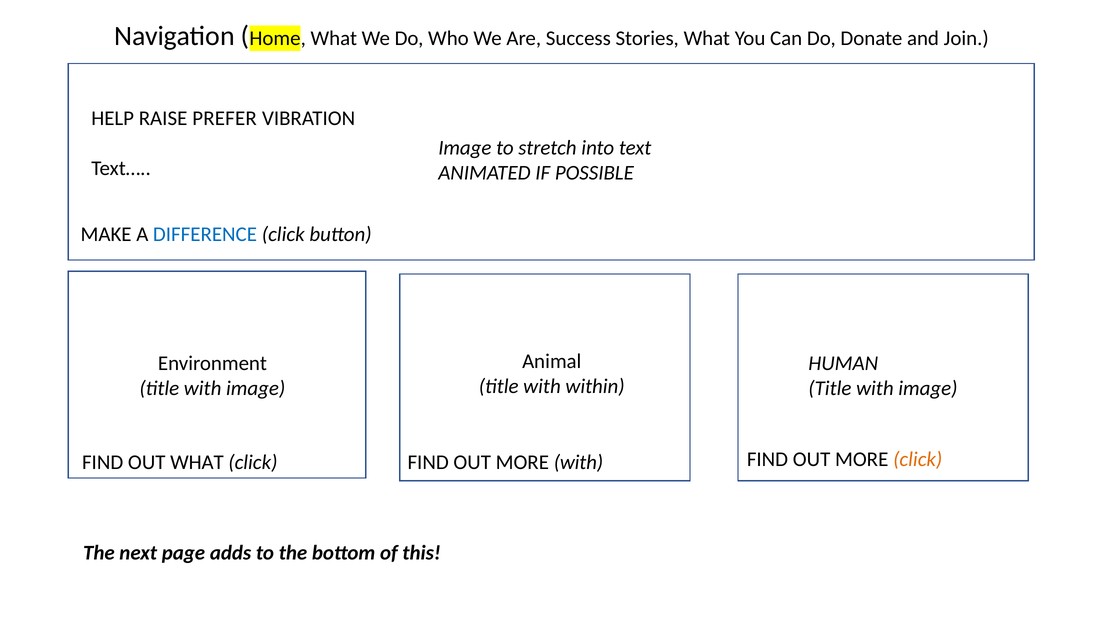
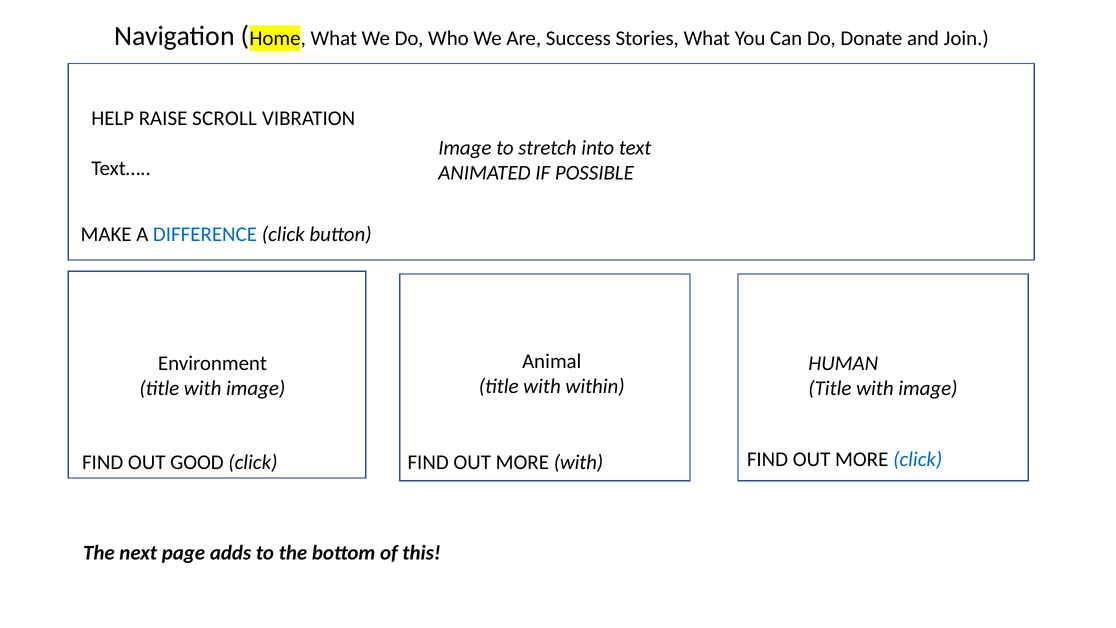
PREFER: PREFER -> SCROLL (225, 118)
OUT WHAT: WHAT -> GOOD (197, 462)
click colour: orange -> blue (918, 459)
